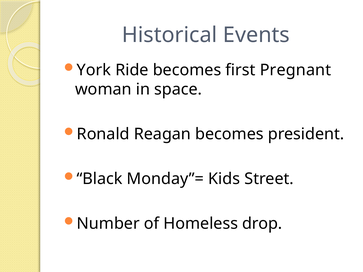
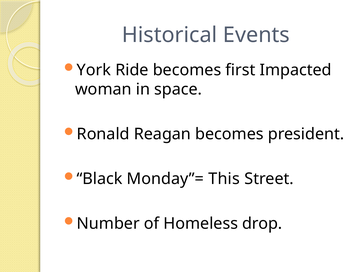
Pregnant: Pregnant -> Impacted (296, 70)
Kids: Kids -> This (224, 179)
